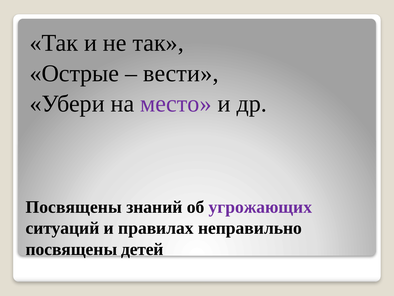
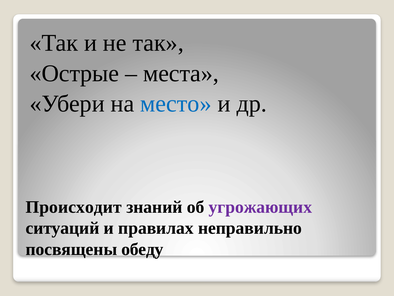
вести: вести -> места (181, 73)
место colour: purple -> blue (176, 104)
Посвящены: Посвящены -> Происходит (74, 207)
детей: детей -> обеду (142, 249)
